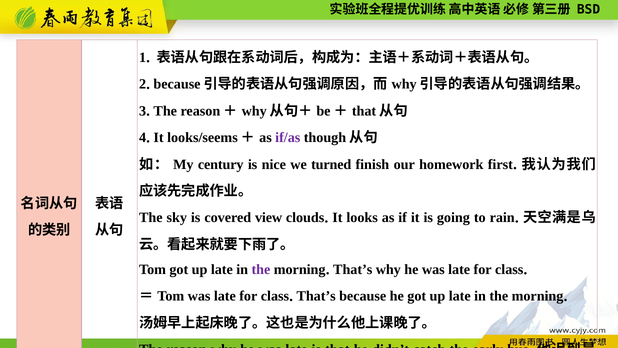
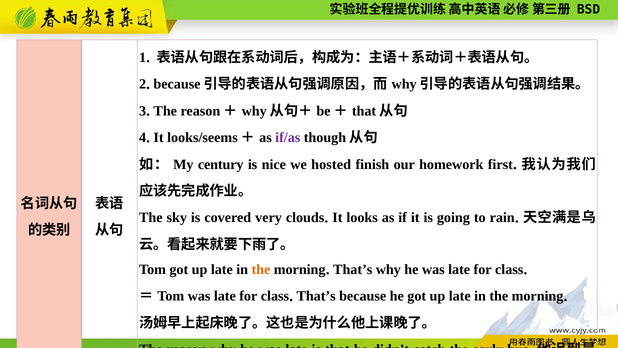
turned: turned -> hosted (331, 164)
view: view -> very (269, 218)
the colour: purple -> orange (261, 269)
